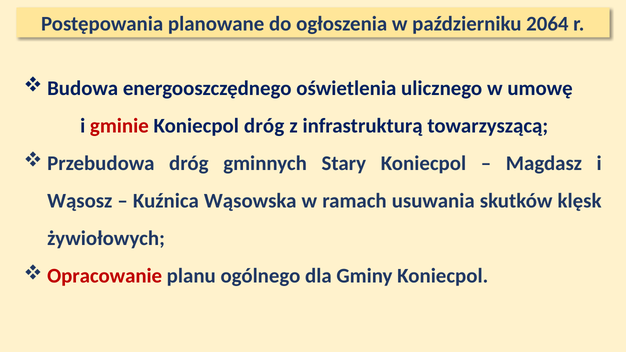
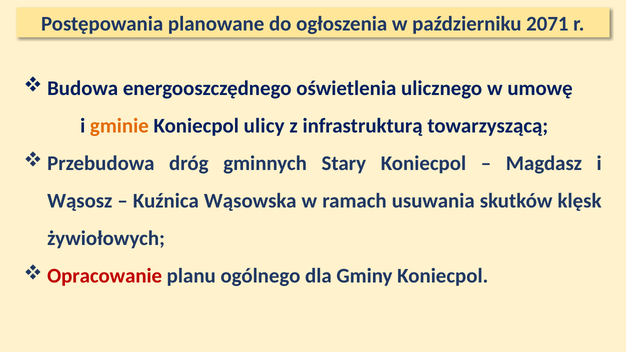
2064: 2064 -> 2071 (547, 24)
gminie colour: red -> orange (119, 126)
Koniecpol dróg: dróg -> ulicy (264, 126)
